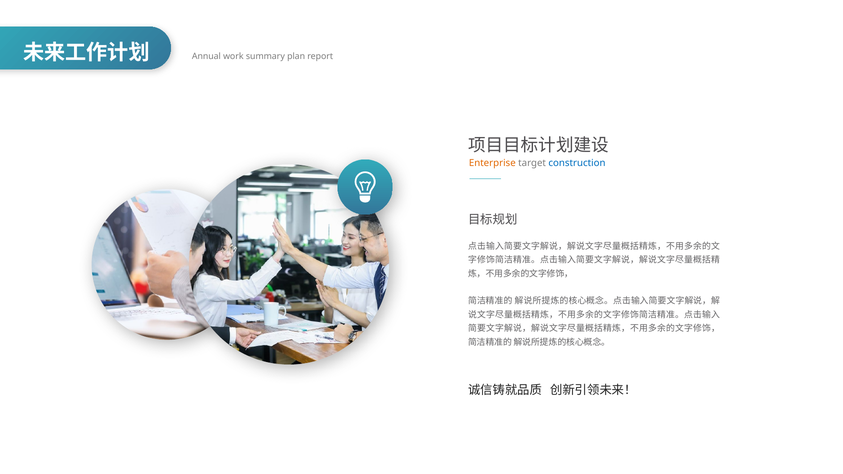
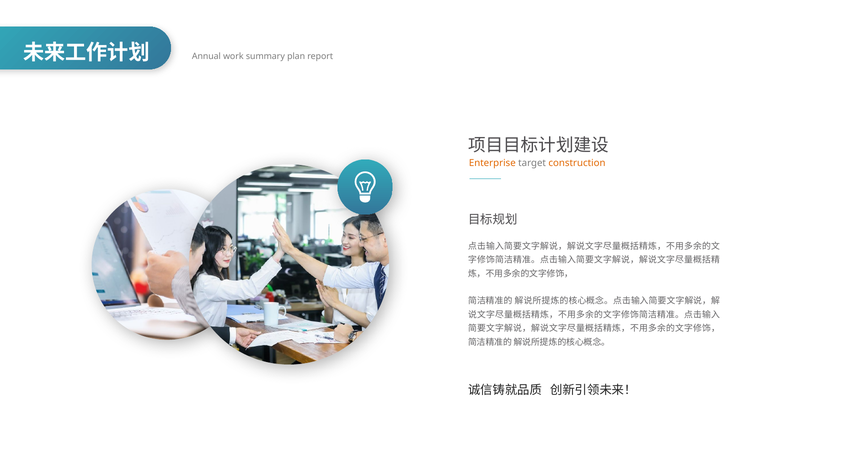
construction colour: blue -> orange (577, 163)
